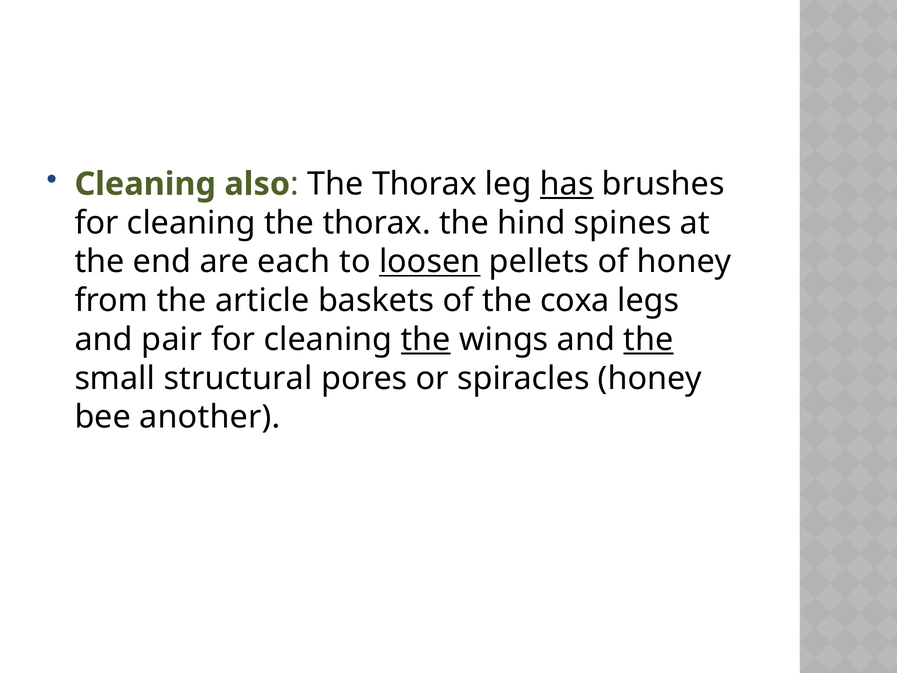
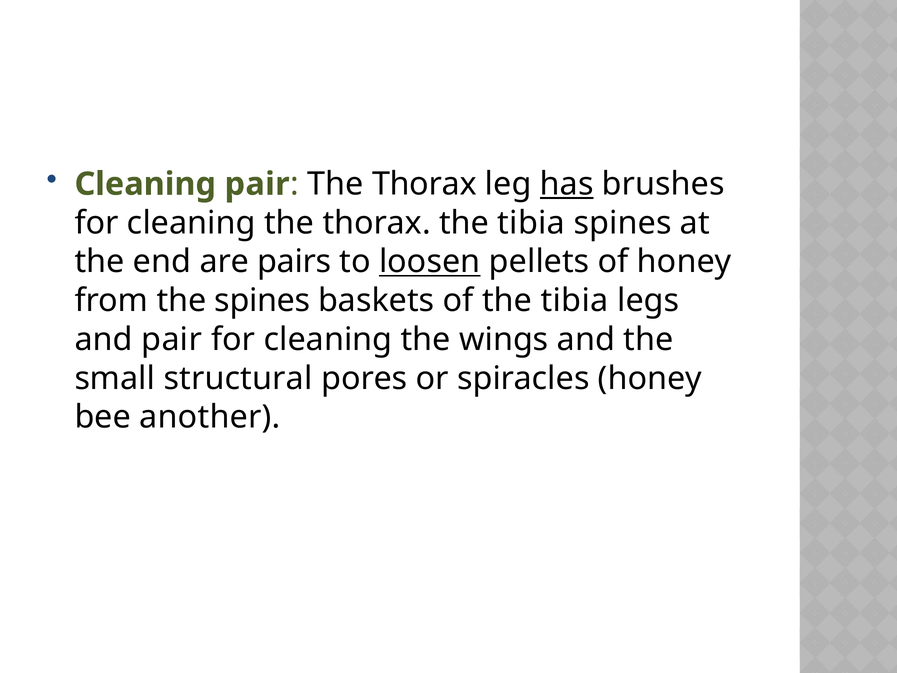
Cleaning also: also -> pair (257, 184)
thorax the hind: hind -> tibia (531, 223)
each: each -> pairs (294, 262)
the article: article -> spines (262, 301)
of the coxa: coxa -> tibia (575, 301)
the underline: present -> none (426, 339)
the underline: present -> none (648, 339)
